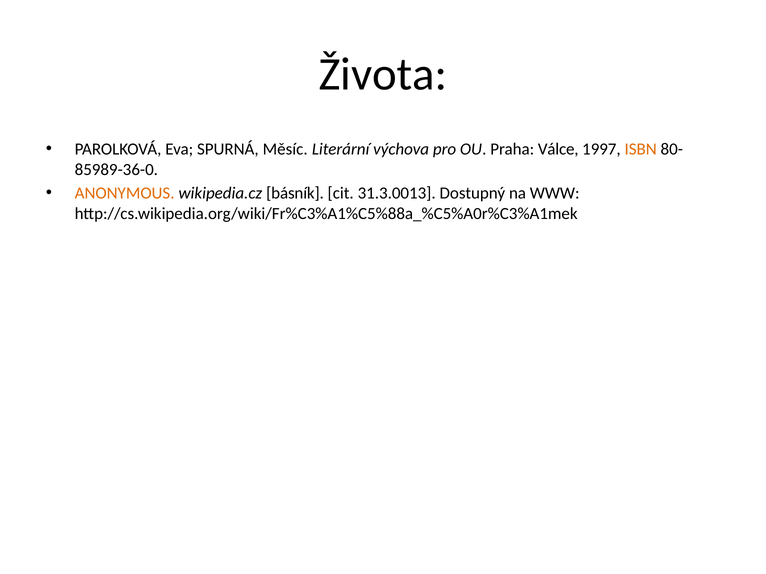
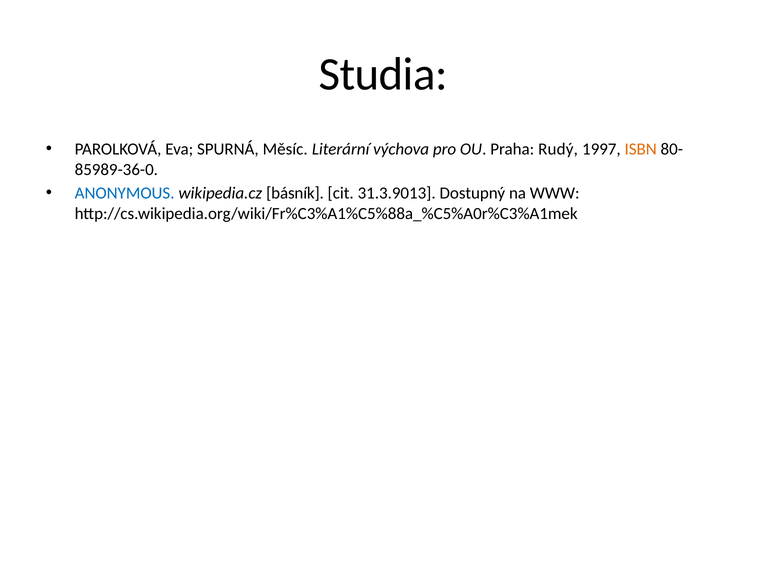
Života: Života -> Studia (383, 74)
Válce: Válce -> Rudý (558, 149)
ANONYMOUS colour: orange -> blue (125, 193)
31.3.0013: 31.3.0013 -> 31.3.9013 (397, 193)
